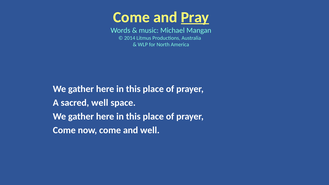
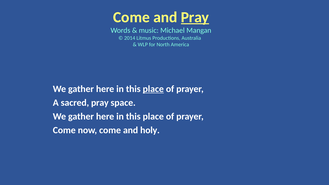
place underline: none -> present (153, 89)
sacred well: well -> pray (100, 103)
and well: well -> holy (150, 130)
